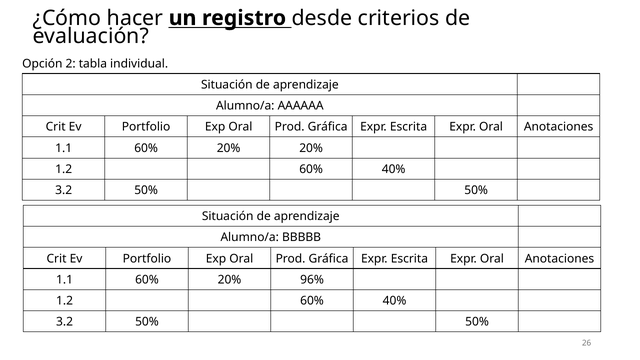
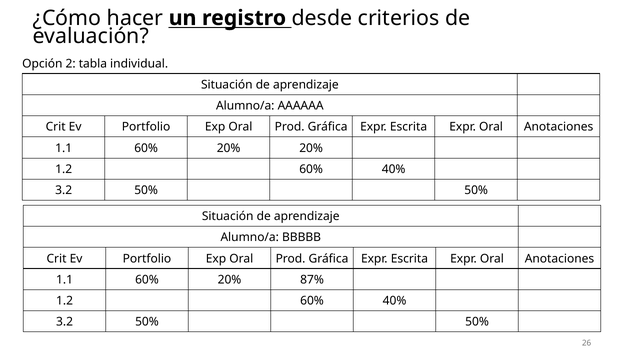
96%: 96% -> 87% (312, 280)
